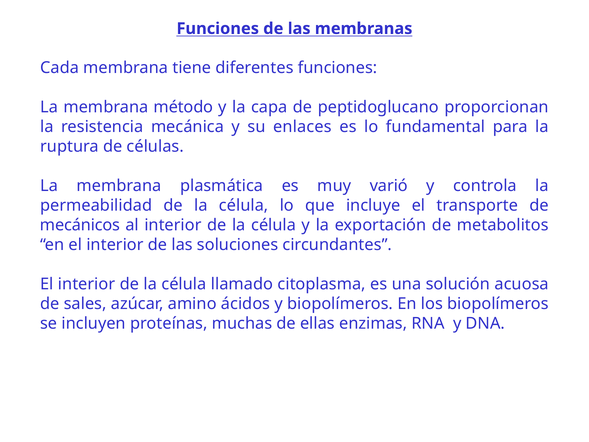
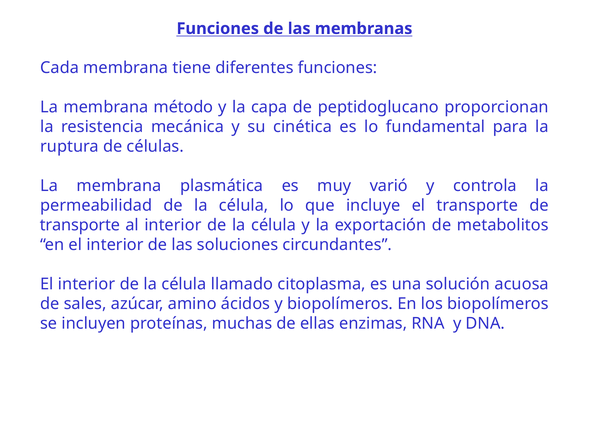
enlaces: enlaces -> cinética (303, 127)
mecánicos: mecánicos -> transporte (80, 225)
